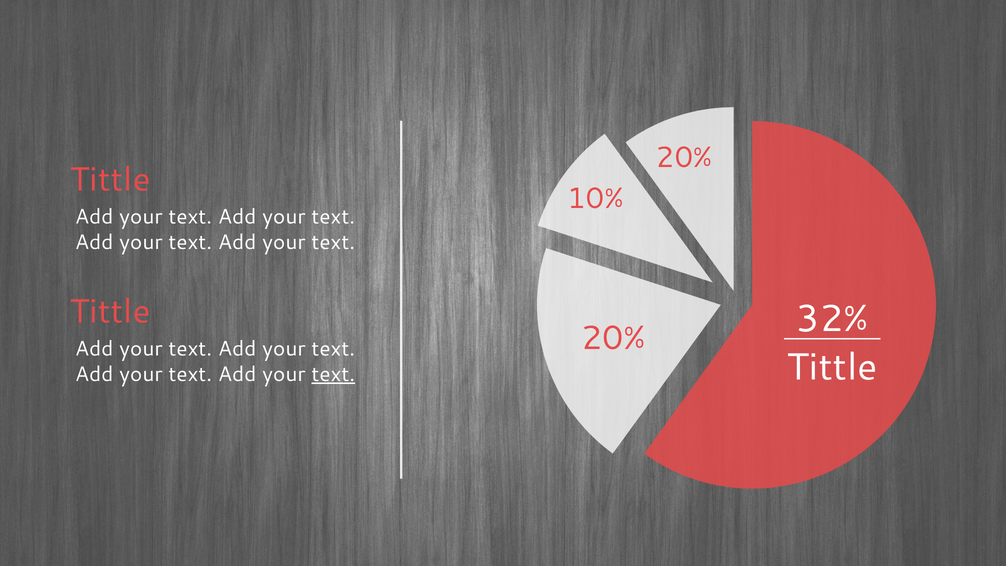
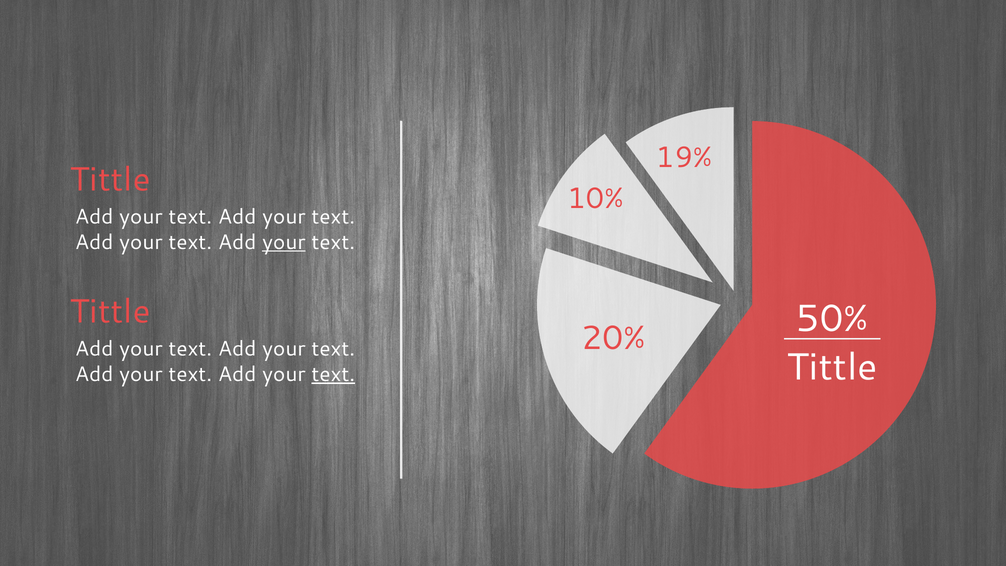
20%: 20% -> 19% (684, 158)
your underline: none -> present (284, 242)
32%: 32% -> 50% (832, 319)
